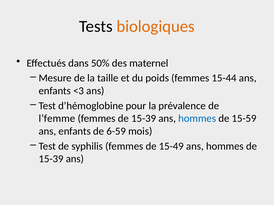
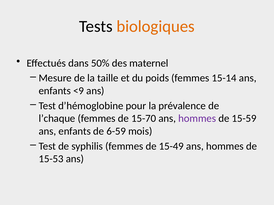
15-44: 15-44 -> 15-14 (224, 78)
<3: <3 -> <9 (79, 91)
l’femme: l’femme -> l’chaque (57, 119)
femmes de 15-39: 15-39 -> 15-70 (144, 119)
hommes colour: blue -> purple (197, 119)
15-39: 15-39 -> 15-53 (51, 159)
